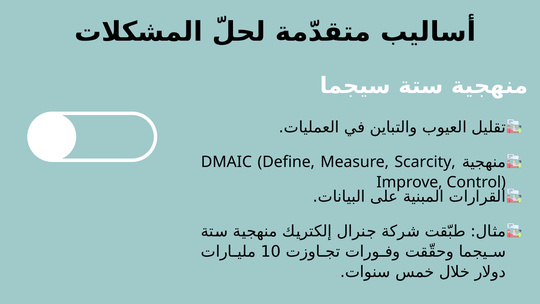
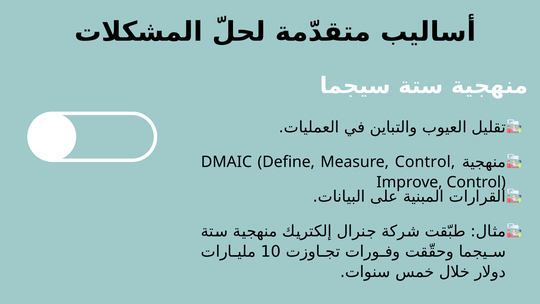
Measure Scarcity: Scarcity -> Control (425, 162)
